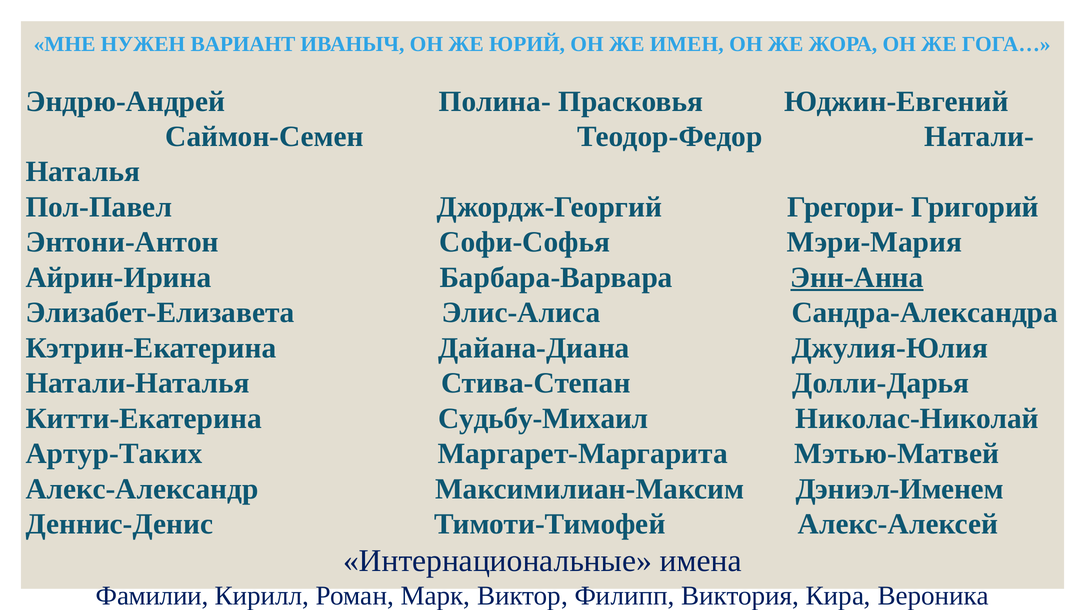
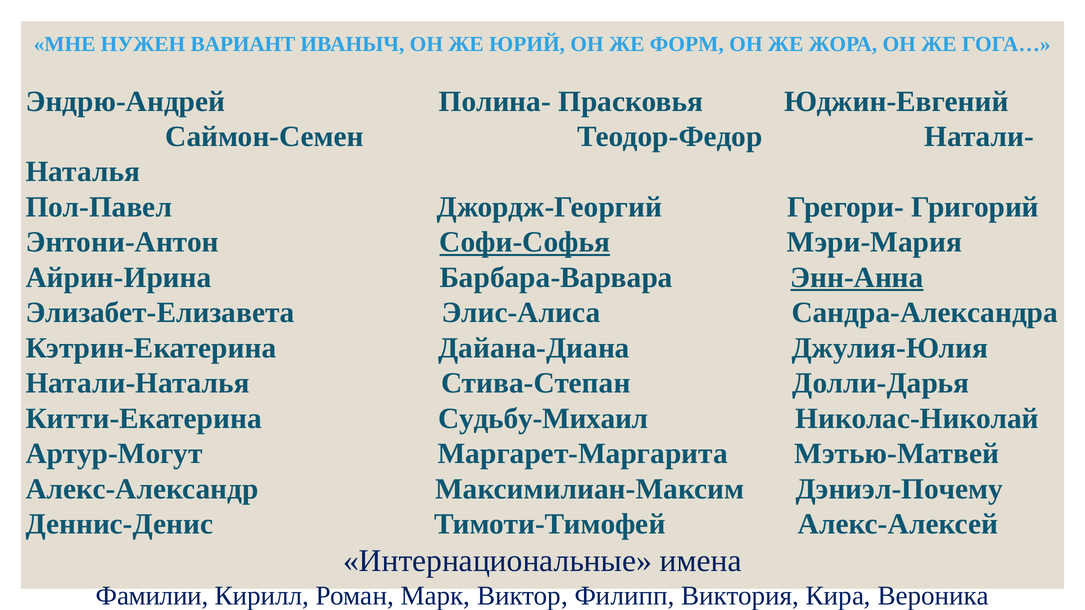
ИМЕН: ИМЕН -> ФОРМ (687, 44)
Софи-Софья underline: none -> present (525, 242)
Артур-Таких: Артур-Таких -> Артур-Могут (114, 454)
Дэниэл-Именем: Дэниэл-Именем -> Дэниэл-Почему (899, 489)
